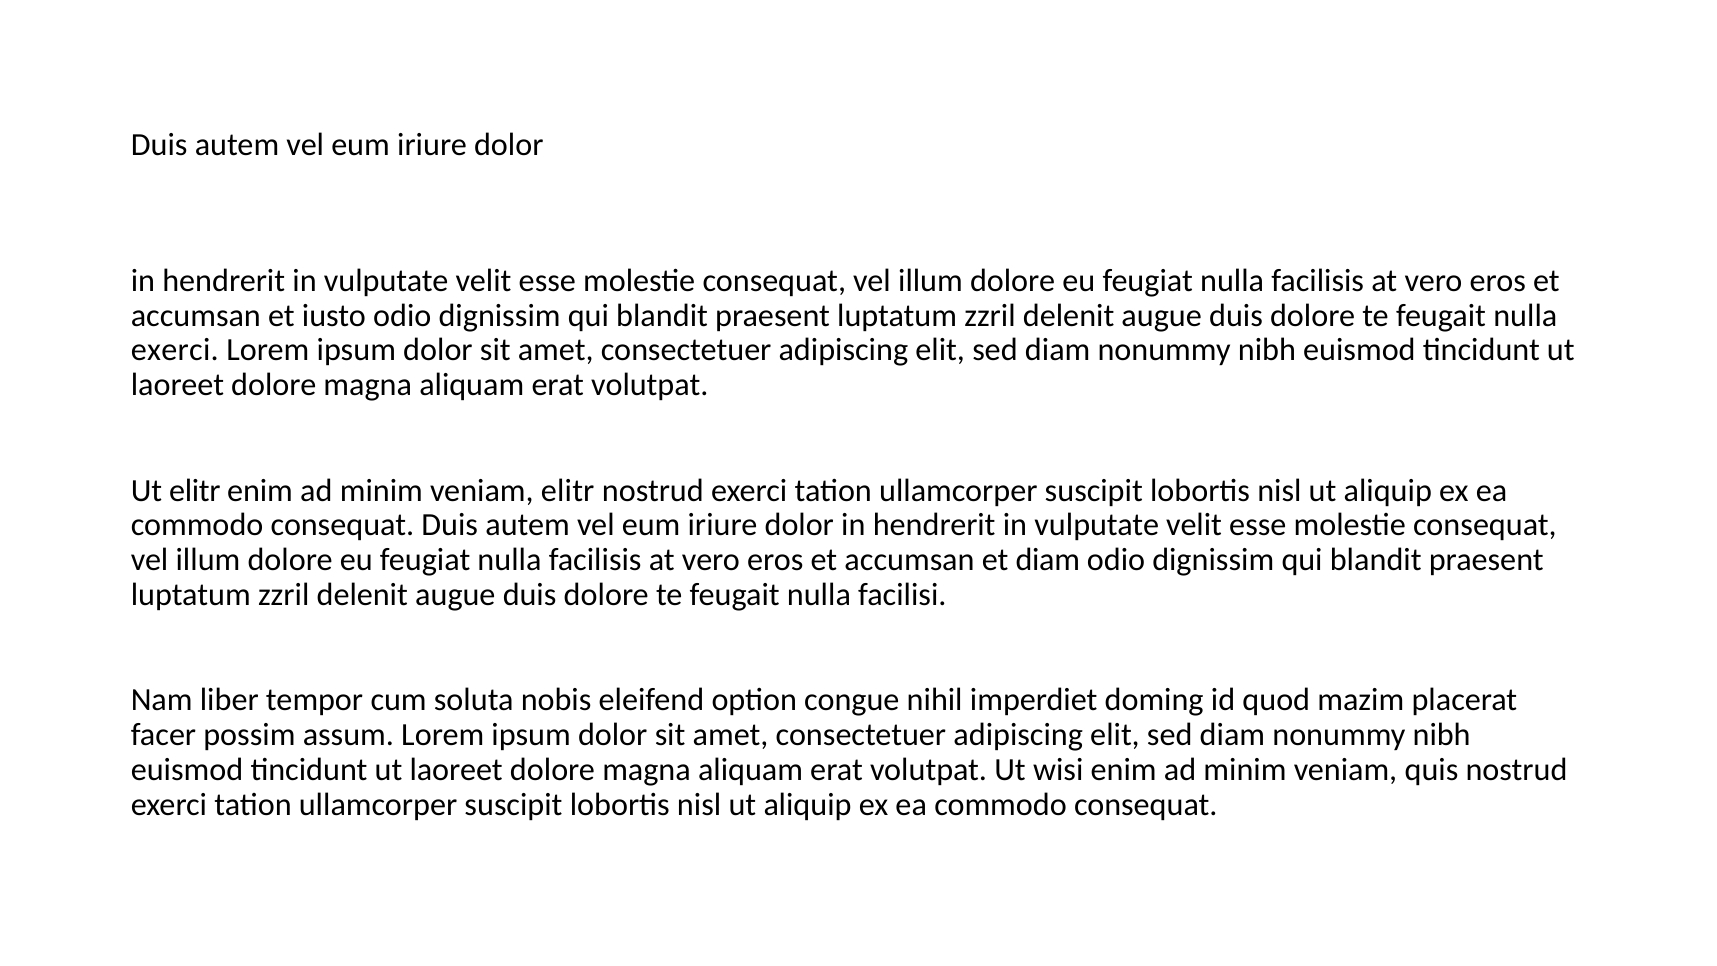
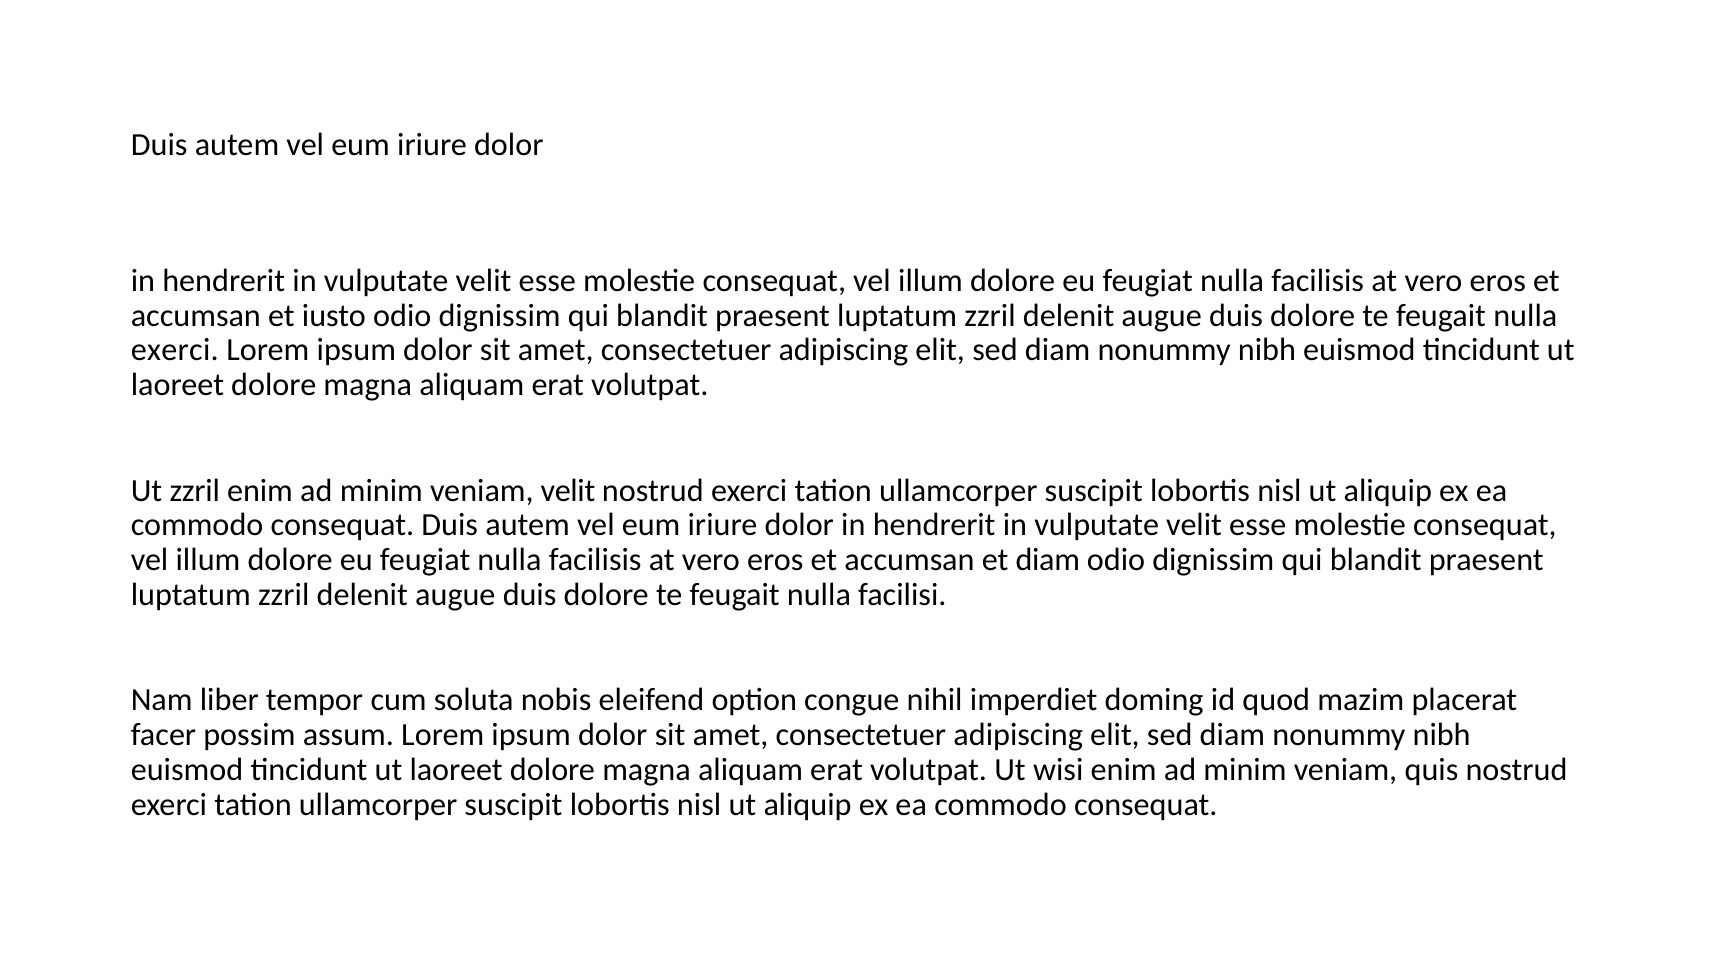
Ut elitr: elitr -> zzril (195, 490)
veniam elitr: elitr -> velit (568, 490)
